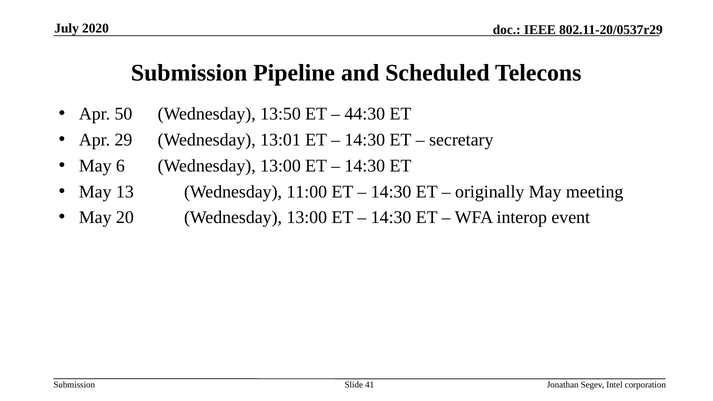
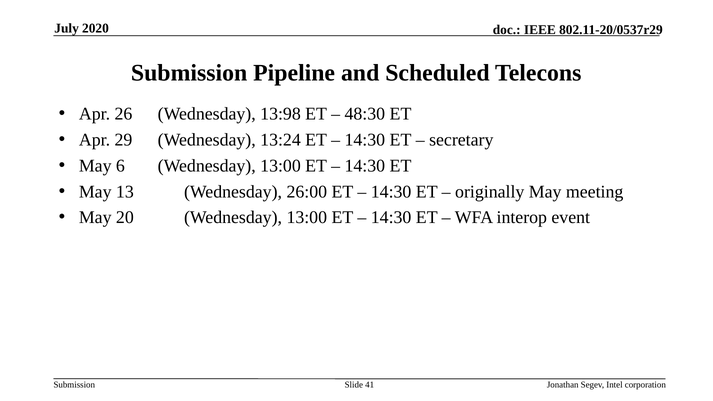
50: 50 -> 26 (123, 114)
13:50: 13:50 -> 13:98 (281, 114)
44:30: 44:30 -> 48:30 (365, 114)
13:01: 13:01 -> 13:24 (281, 140)
11:00: 11:00 -> 26:00 (307, 192)
